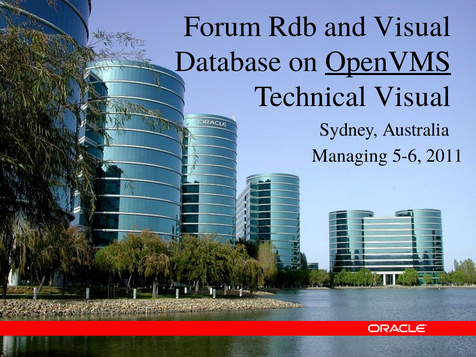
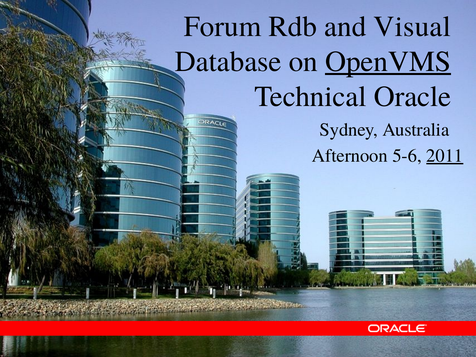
Technical Visual: Visual -> Oracle (412, 96)
Managing: Managing -> Afternoon (350, 156)
2011 underline: none -> present (445, 156)
